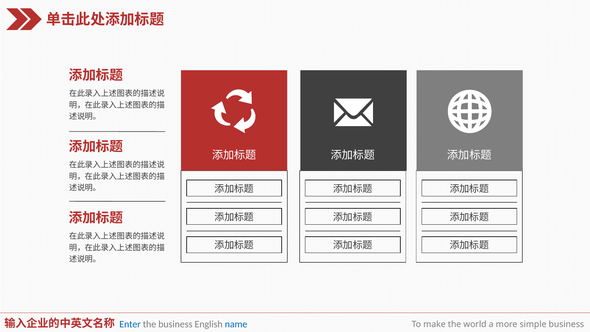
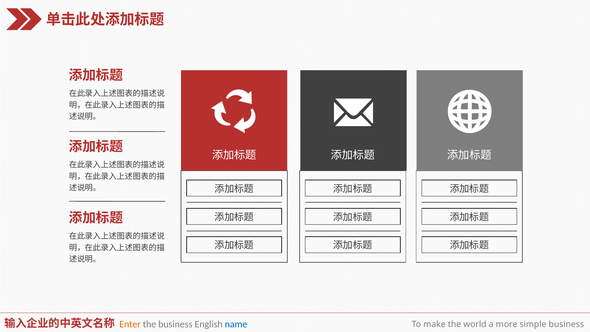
Enter colour: blue -> orange (130, 324)
